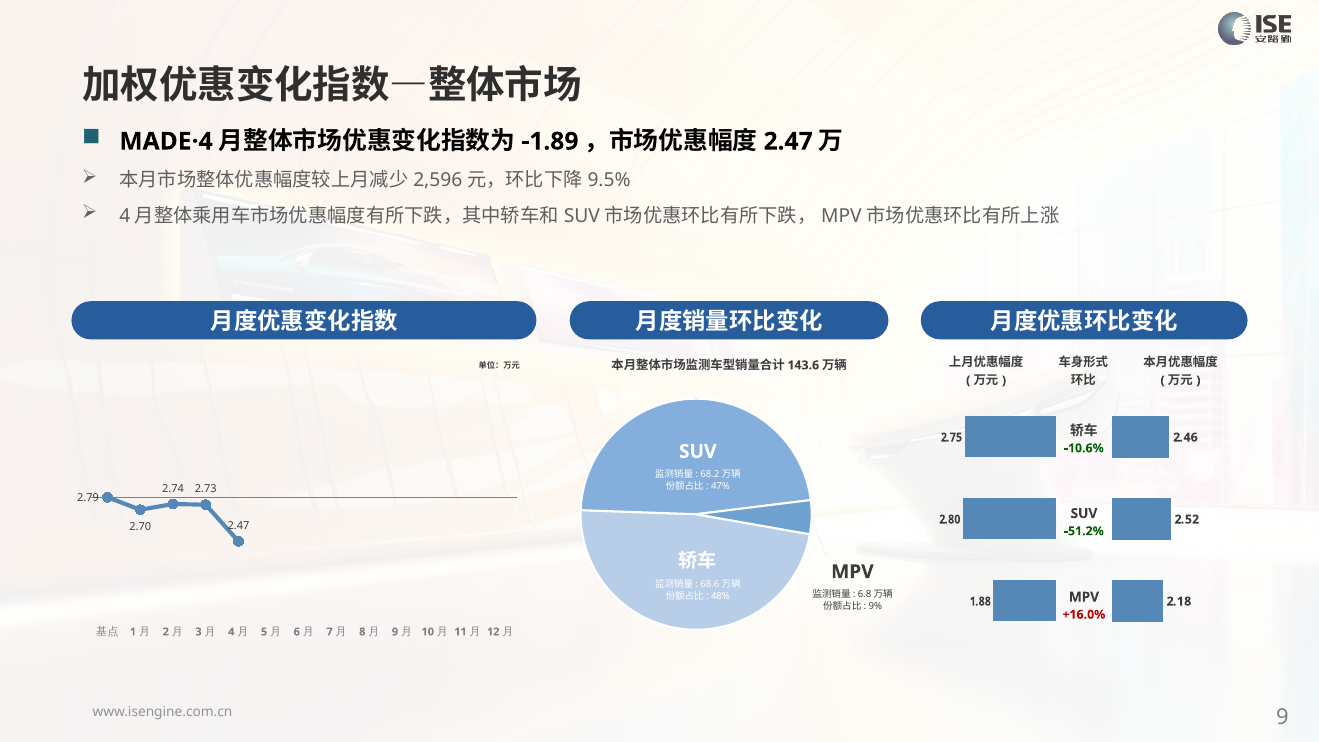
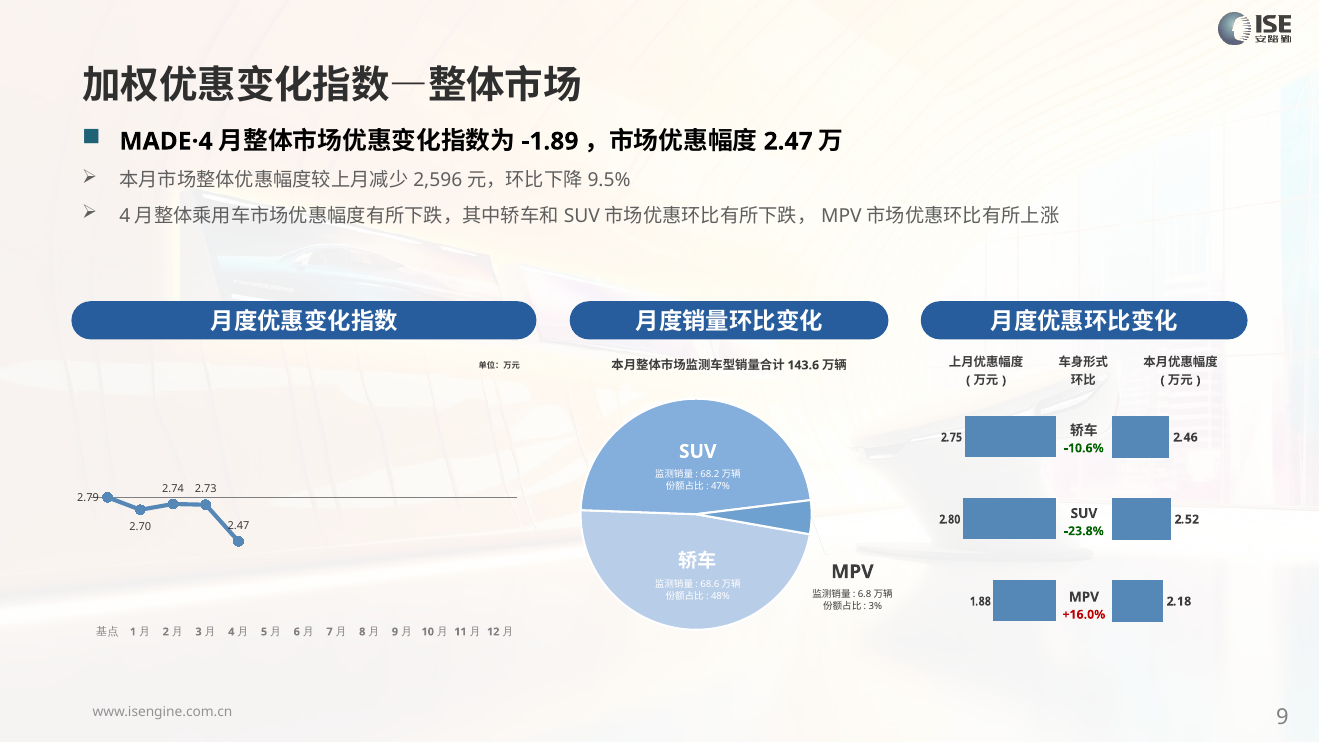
-51.2%: -51.2% -> -23.8% (1084, 531)
9%: 9% -> 3% (875, 606)
